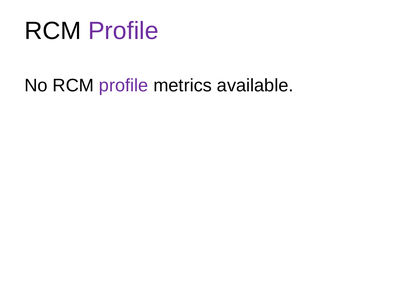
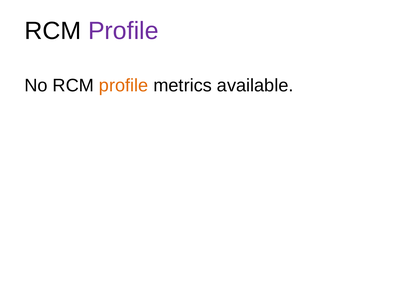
profile colour: purple -> orange (124, 86)
